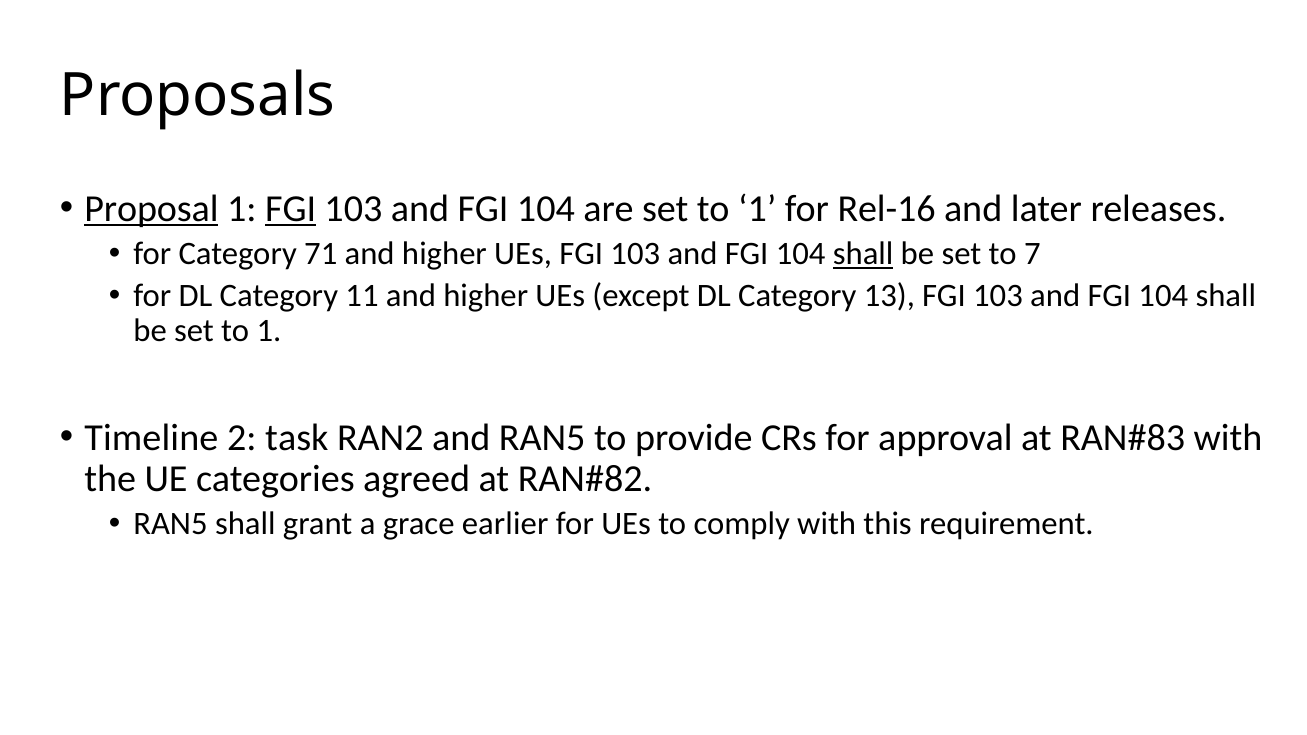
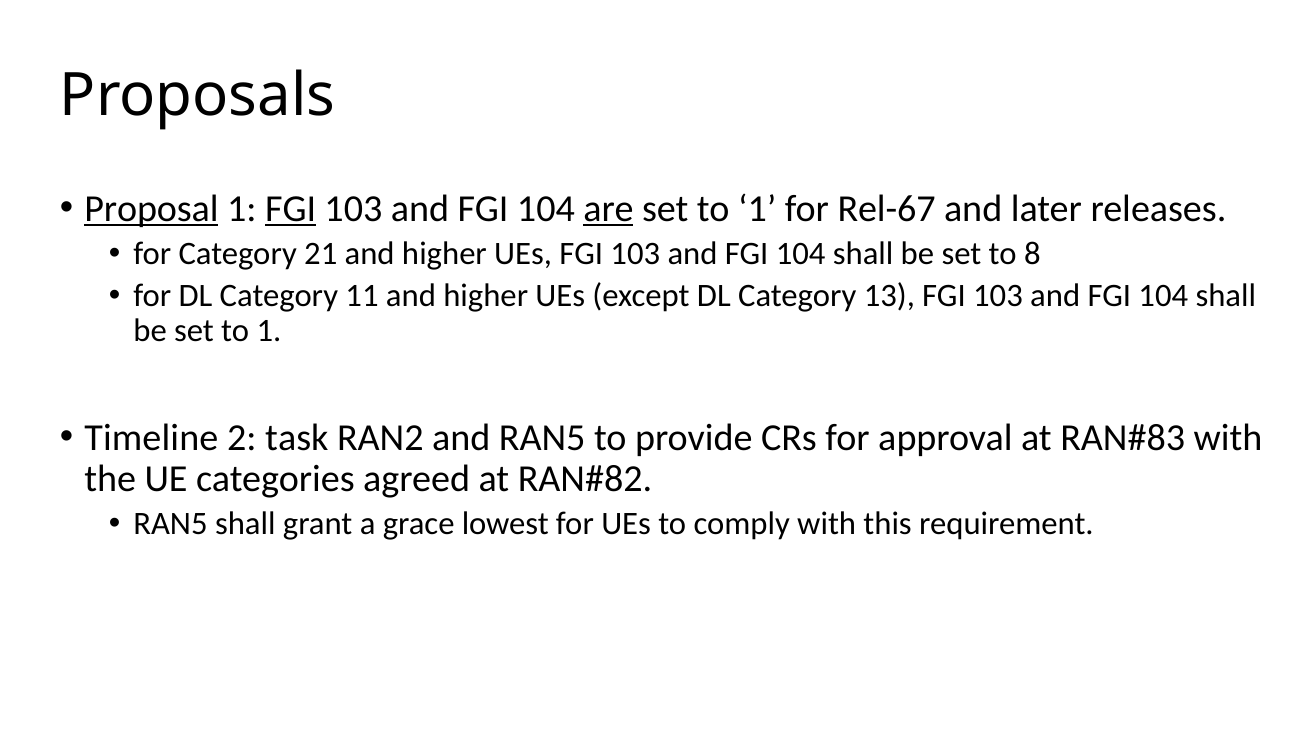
are underline: none -> present (609, 209)
Rel-16: Rel-16 -> Rel-67 (887, 209)
71: 71 -> 21 (321, 254)
shall underline: present -> none (863, 254)
7: 7 -> 8 (1032, 254)
earlier: earlier -> lowest (505, 524)
